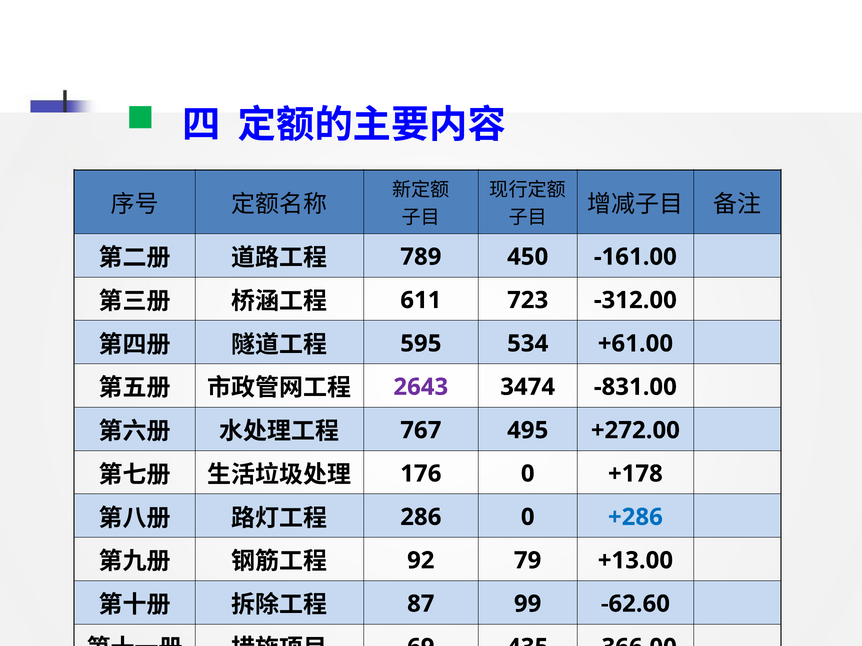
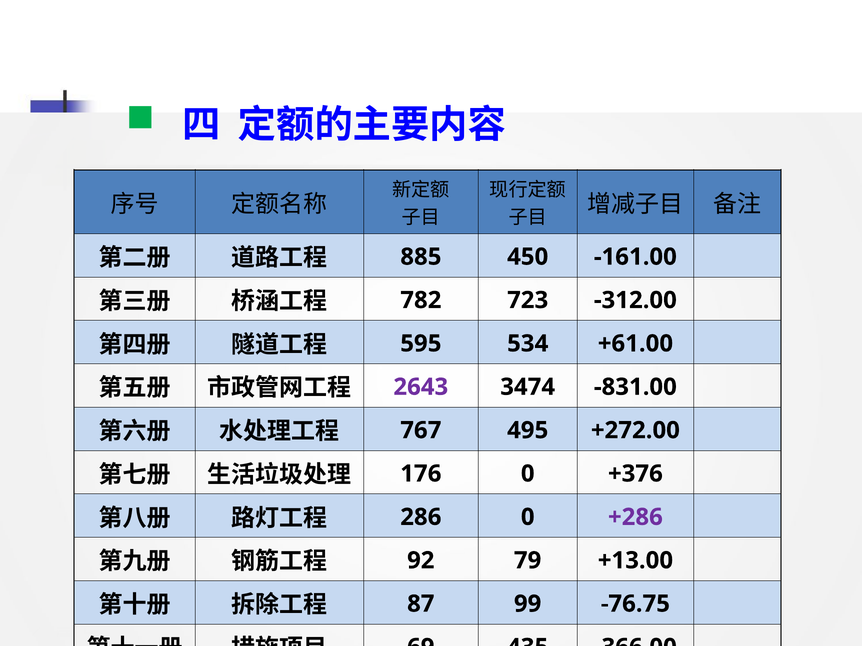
789: 789 -> 885 (421, 257)
611: 611 -> 782 (421, 300)
+178: +178 -> +376 (635, 474)
+286 colour: blue -> purple (635, 517)
-62.60: -62.60 -> -76.75 (635, 604)
